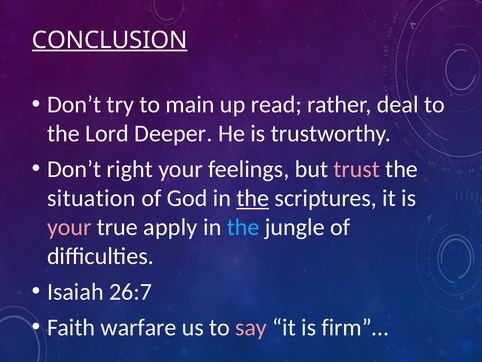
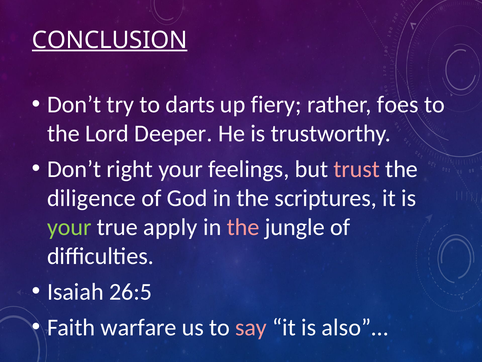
main: main -> darts (190, 105)
read: read -> fiery (276, 105)
deal: deal -> foes (398, 105)
situation: situation -> diligence (91, 198)
the underline: present -> none (253, 198)
your colour: pink -> light green (69, 227)
the colour: light blue -> pink (243, 227)
26:7: 26:7 -> 26:5 (131, 291)
firm”…: firm”… -> also”… (355, 327)
